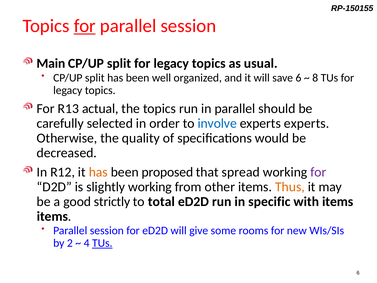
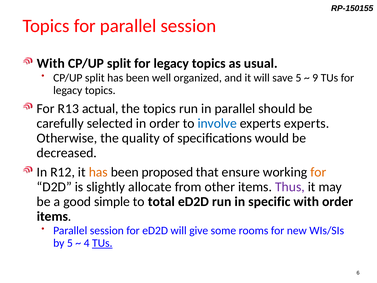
for underline: present -> none (85, 26)
Main: Main -> With (51, 63)
save 6: 6 -> 5 (298, 78)
8: 8 -> 9 (315, 78)
spread: spread -> ensure (241, 172)
for colour: purple -> orange (318, 172)
slightly working: working -> allocate (150, 187)
Thus colour: orange -> purple (290, 187)
strictly: strictly -> simple (112, 201)
with items: items -> order (338, 201)
by 2: 2 -> 5 (70, 243)
